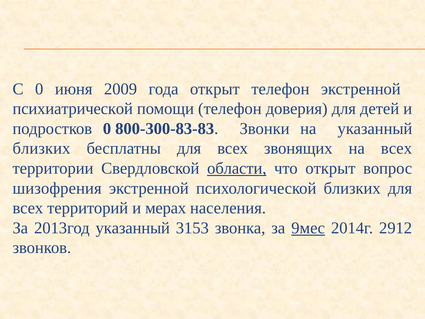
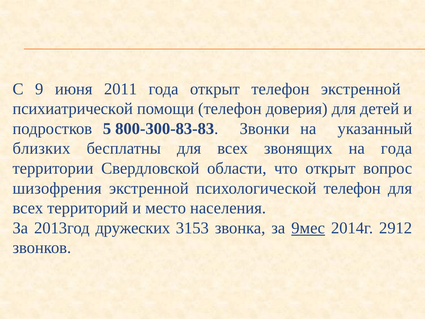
С 0: 0 -> 9 (39, 89)
2009: 2009 -> 2011 (121, 89)
подростков 0: 0 -> 5 (107, 129)
на всех: всех -> года (396, 148)
области underline: present -> none (237, 168)
психологической близких: близких -> телефон (352, 188)
мерах: мерах -> место (166, 208)
2013год указанный: указанный -> дружеских (133, 228)
